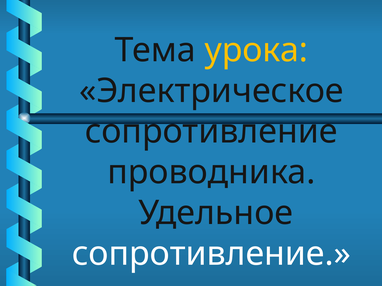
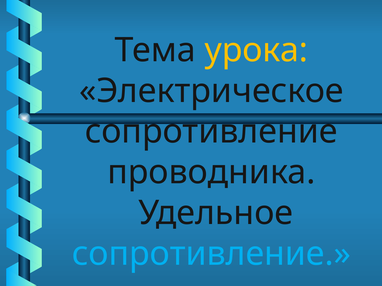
сопротивление colour: white -> light blue (211, 254)
